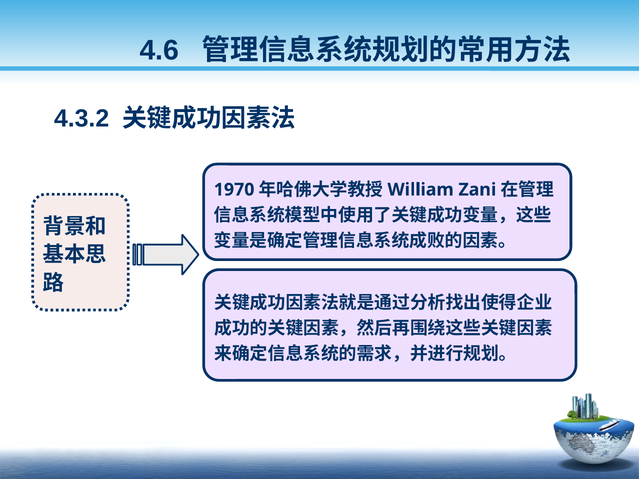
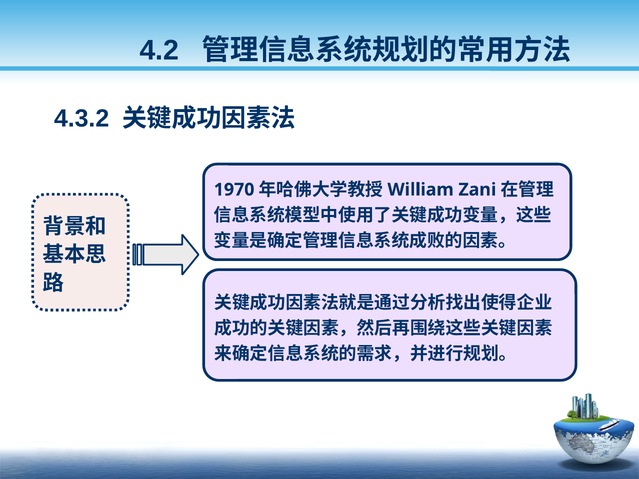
4.6: 4.6 -> 4.2 (159, 50)
